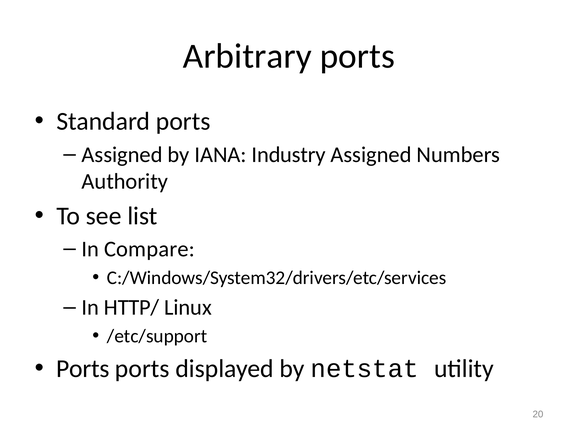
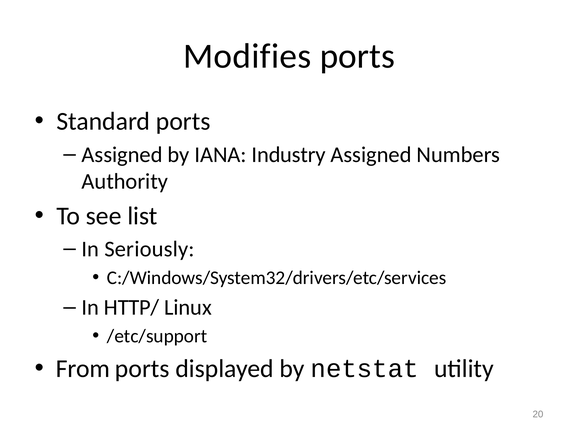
Arbitrary: Arbitrary -> Modifies (247, 56)
Compare: Compare -> Seriously (149, 249)
Ports: Ports -> From (83, 368)
